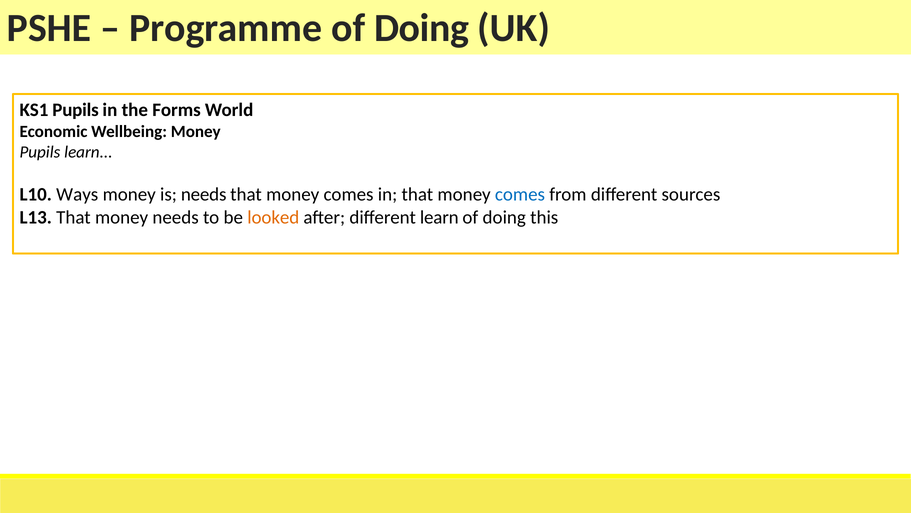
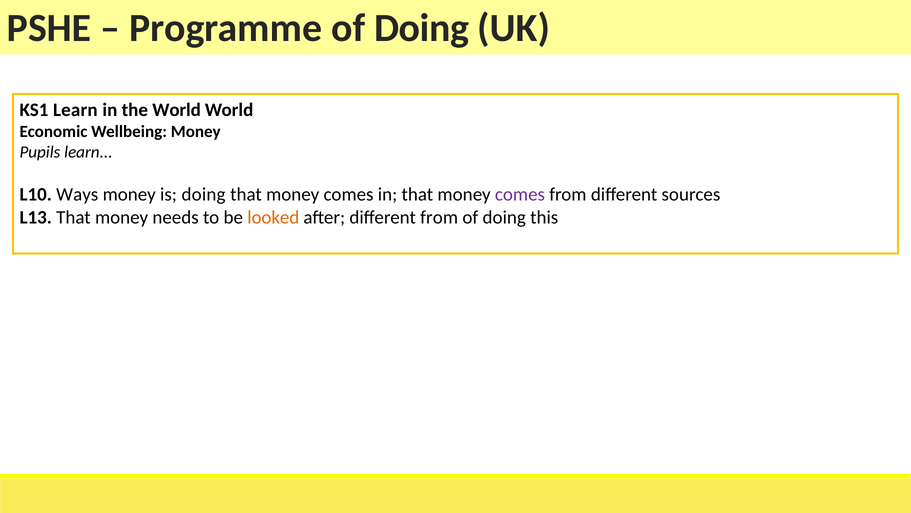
KS1 Pupils: Pupils -> Learn (75, 110)
the Forms: Forms -> World (177, 110)
is needs: needs -> doing (204, 194)
comes colour: blue -> purple (520, 194)
different learn: learn -> from (439, 217)
